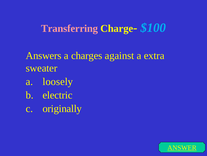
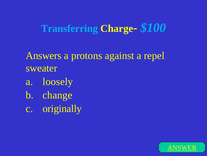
Transferring colour: pink -> light blue (70, 28)
charges: charges -> protons (87, 55)
extra: extra -> repel (154, 55)
electric: electric -> change (57, 95)
